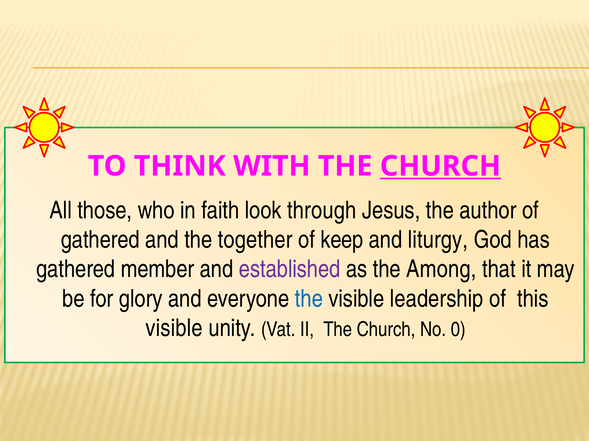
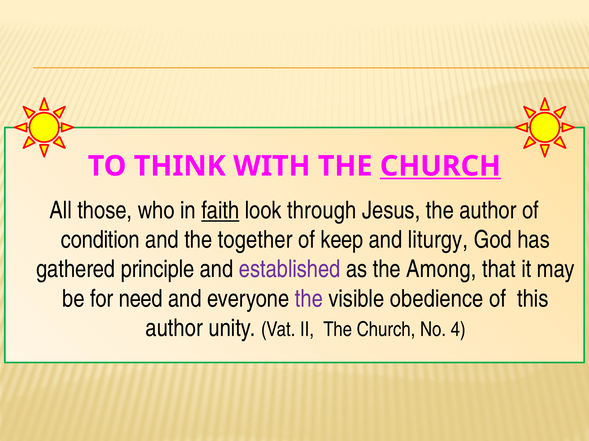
faith underline: none -> present (220, 211)
gathered: gathered -> condition (100, 240)
member: member -> principle (158, 270)
glory: glory -> need (141, 299)
the colour: blue -> purple (309, 299)
leadership: leadership -> obedience (437, 299)
visible: visible -> author (174, 329)
0: 0 -> 4 (458, 330)
